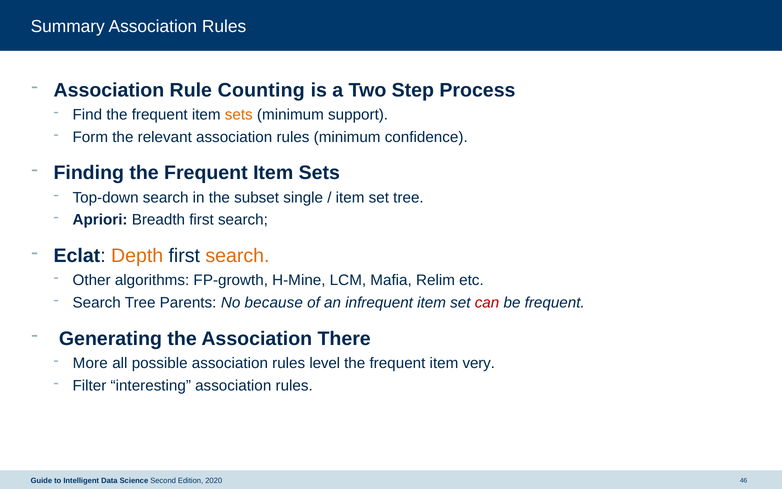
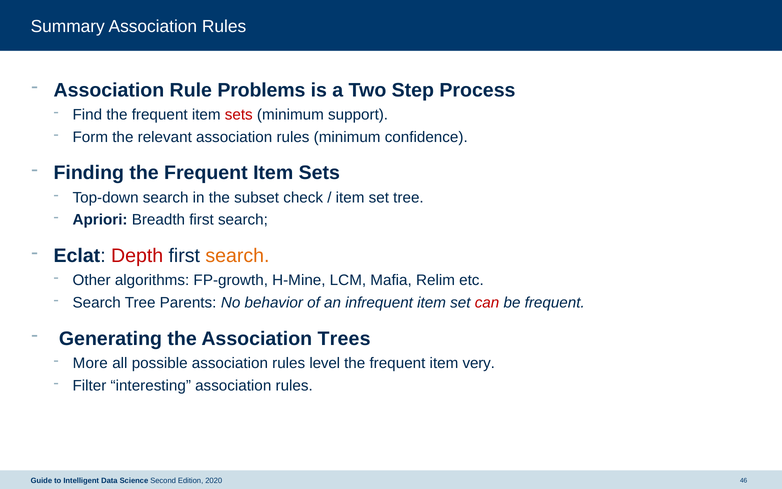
Counting: Counting -> Problems (261, 90)
sets colour: orange -> red (239, 115)
single: single -> check (303, 197)
Depth colour: orange -> red (137, 256)
because: because -> behavior (274, 303)
There: There -> Trees (344, 338)
